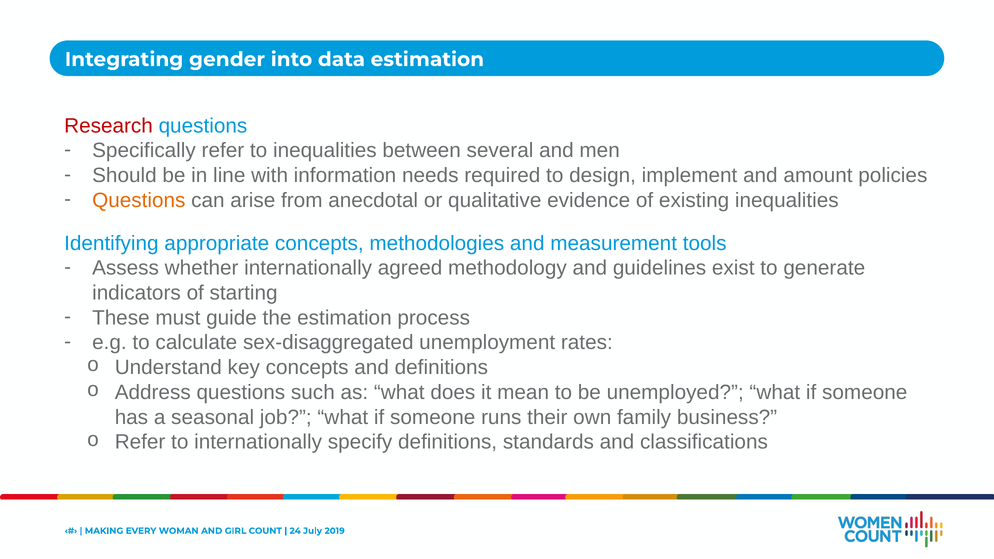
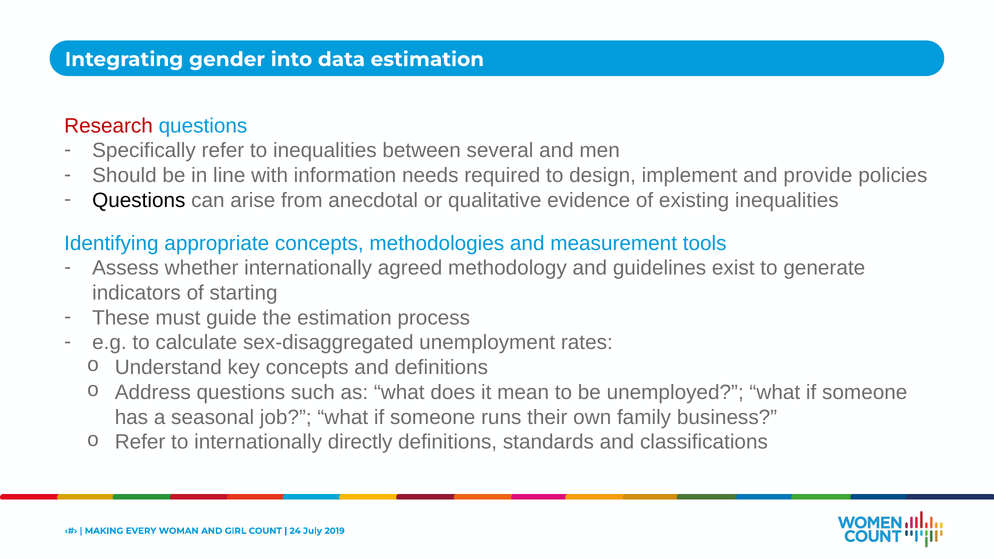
amount: amount -> provide (818, 175)
Questions colour: orange -> black (139, 200)
specify: specify -> directly (360, 442)
